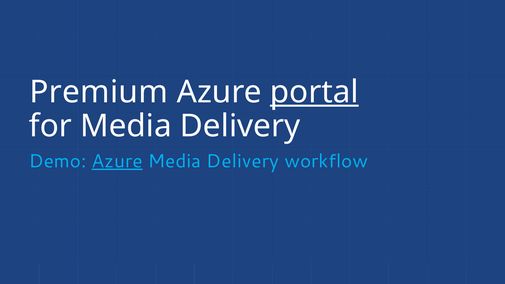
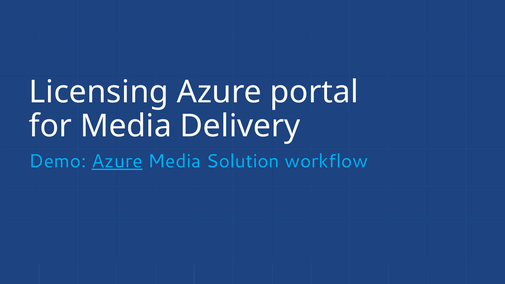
Premium: Premium -> Licensing (99, 92)
portal underline: present -> none (314, 92)
Delivery: Delivery -> Solution (243, 161)
